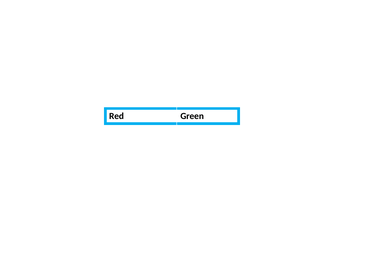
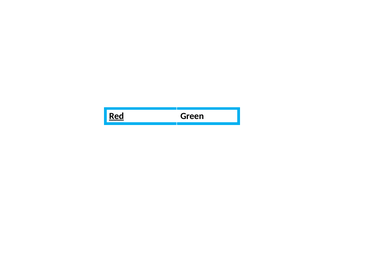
Red underline: none -> present (117, 116)
